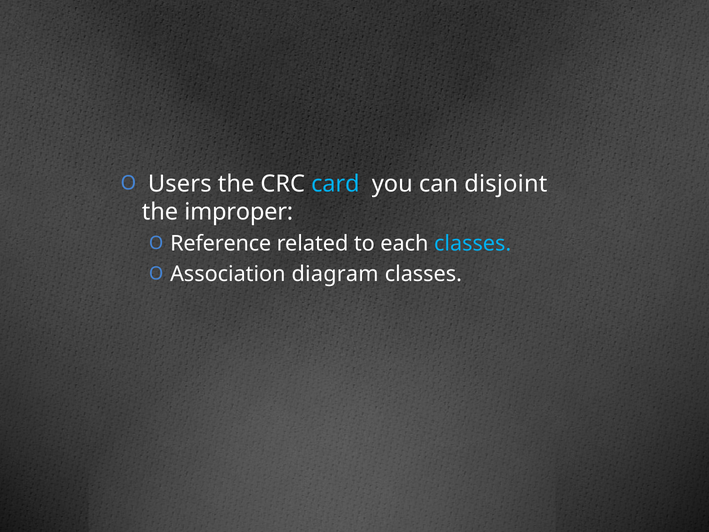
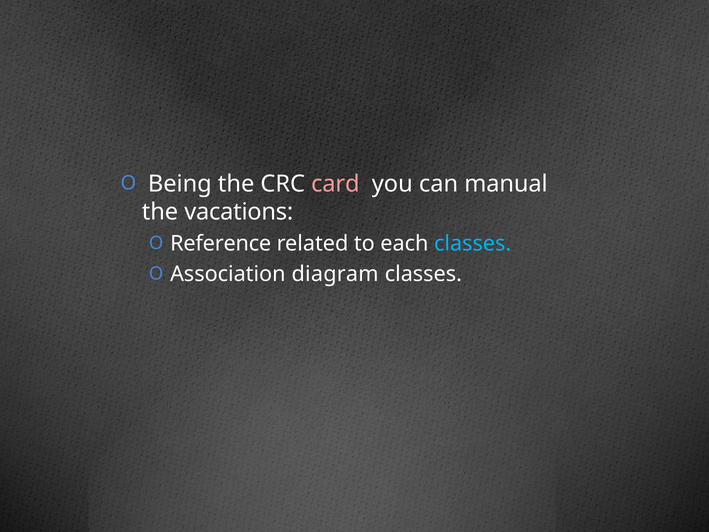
Users: Users -> Being (180, 184)
card colour: light blue -> pink (335, 184)
disjoint: disjoint -> manual (506, 184)
improper: improper -> vacations (239, 212)
